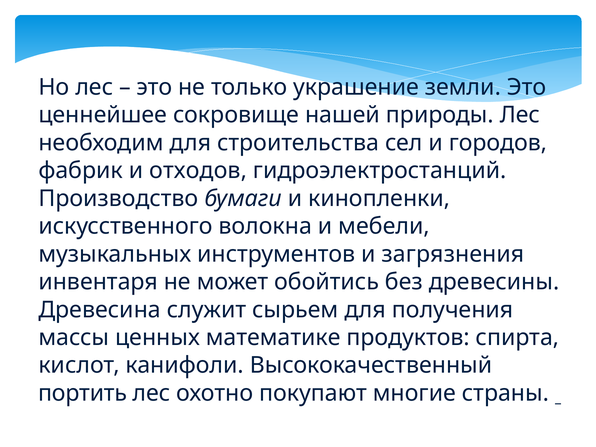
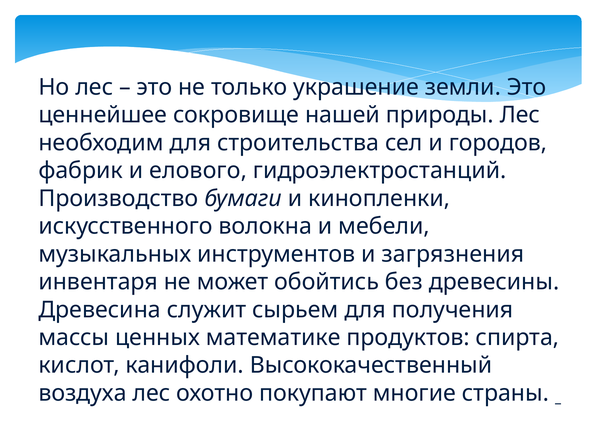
отходов: отходов -> елового (198, 171)
портить: портить -> воздуха (83, 393)
